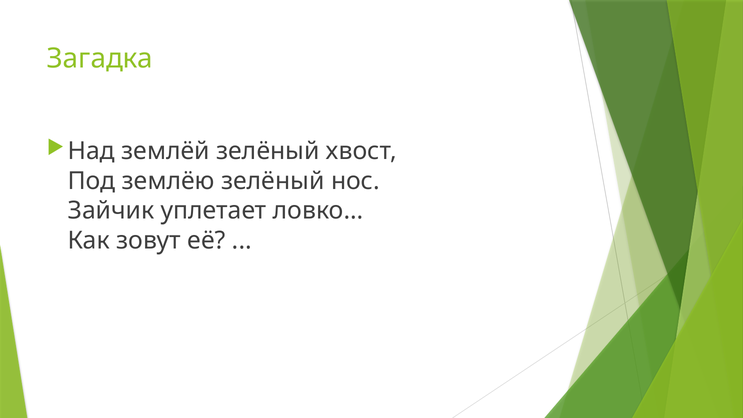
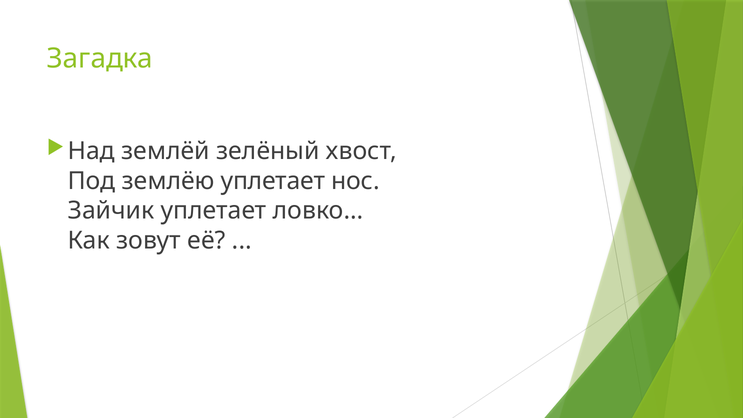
землёю зелёный: зелёный -> уплетает (273, 181)
